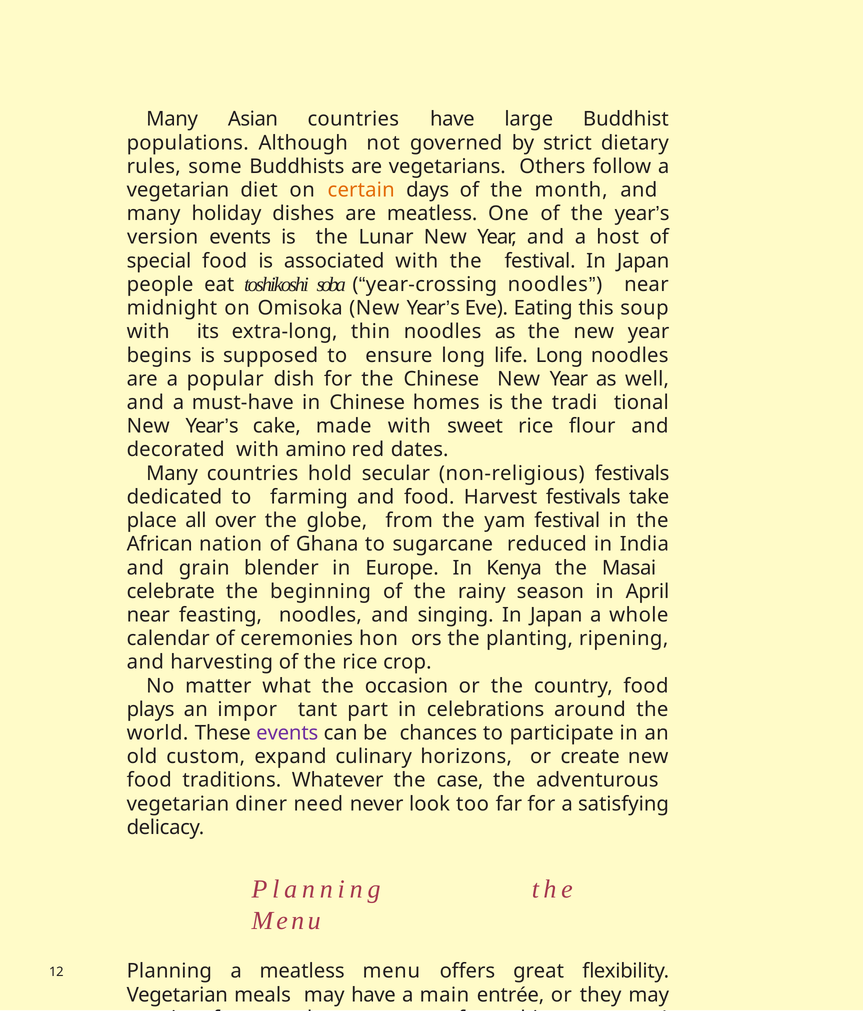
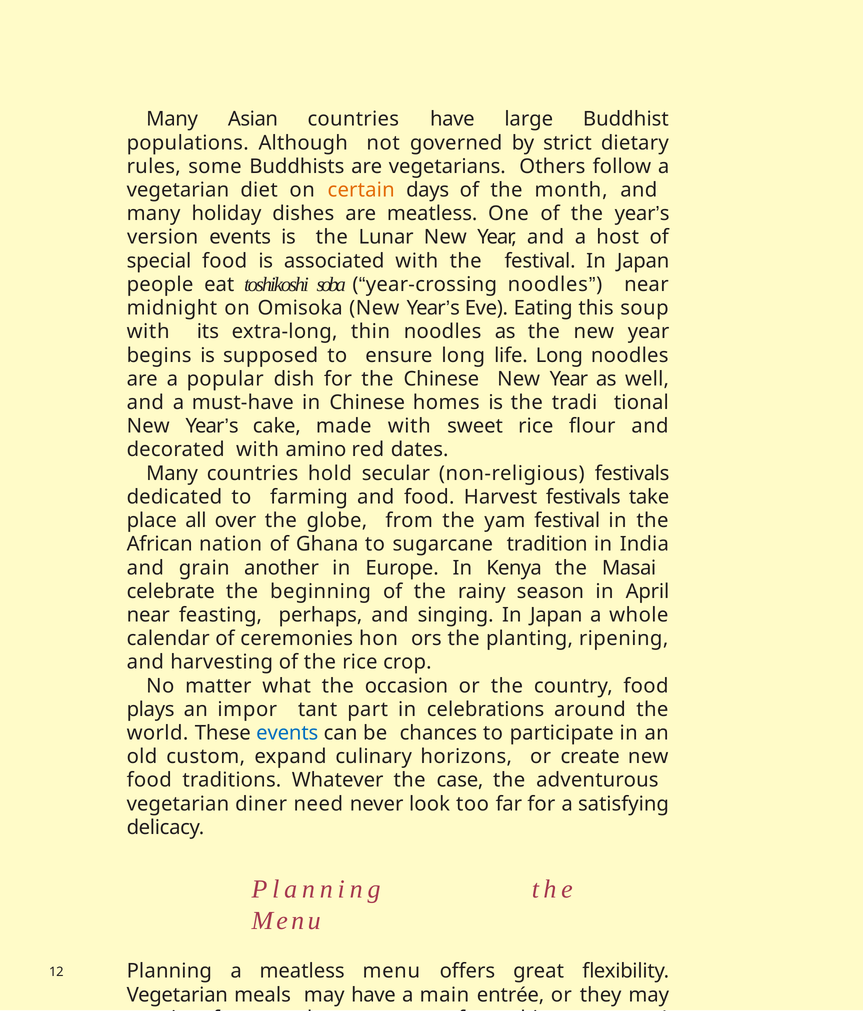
reduced: reduced -> tradition (547, 544)
blender: blender -> another (281, 567)
feasting noodles: noodles -> perhaps (320, 614)
events colour: purple -> blue (287, 732)
